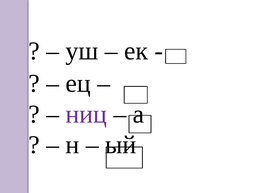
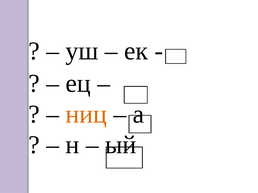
ниц colour: purple -> orange (86, 114)
